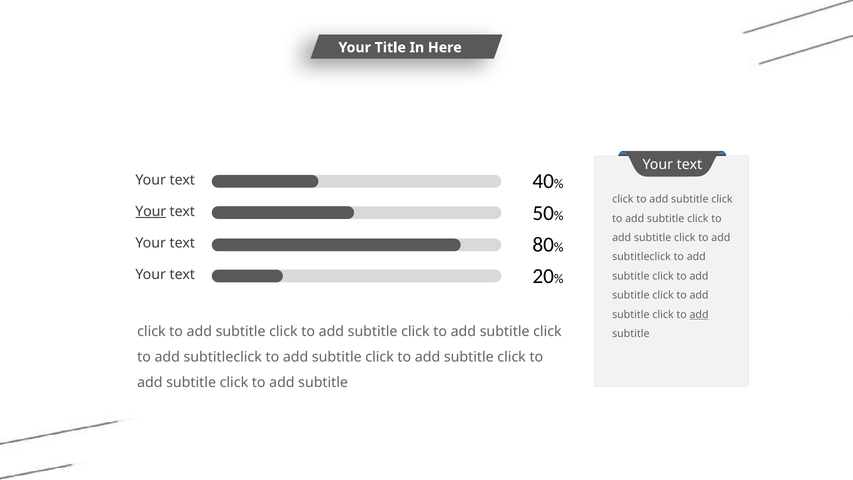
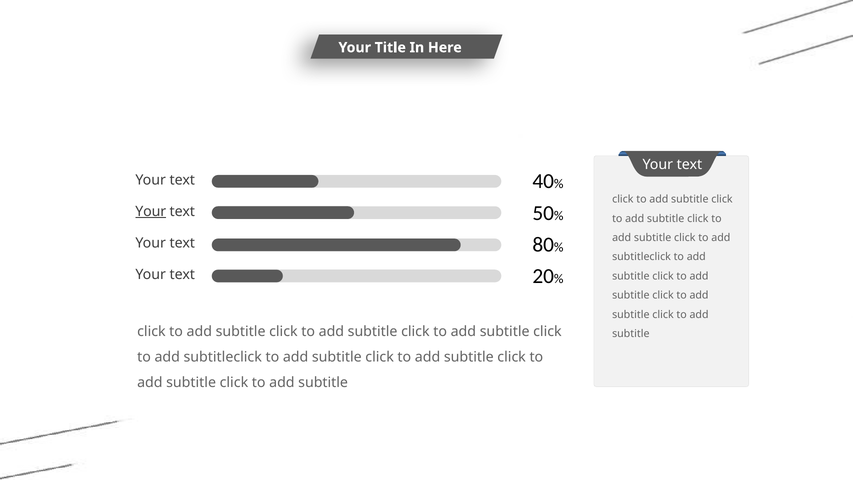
add underline: present -> none (699, 314)
